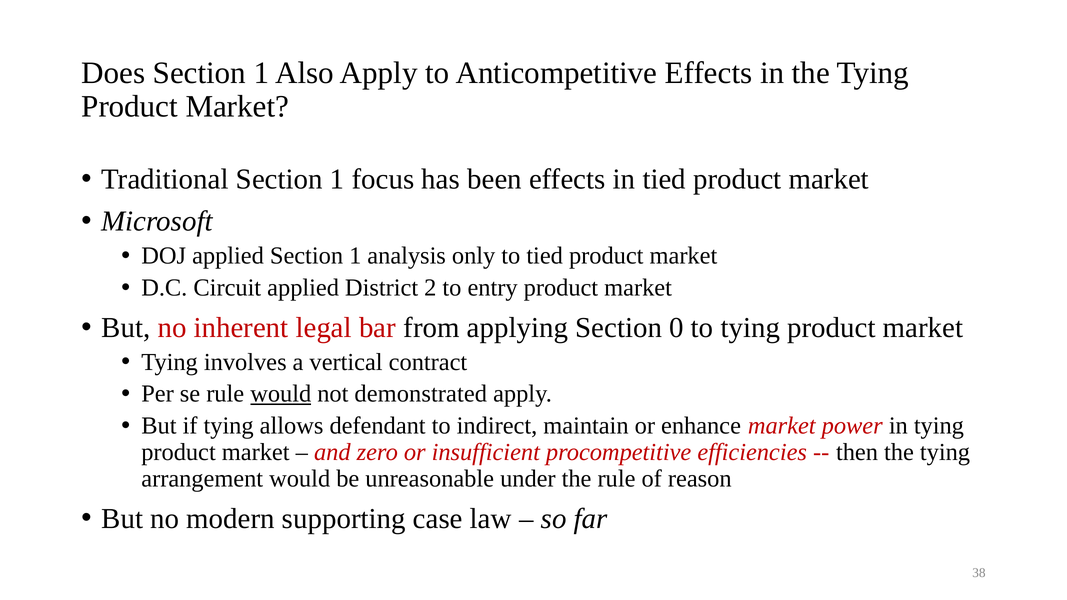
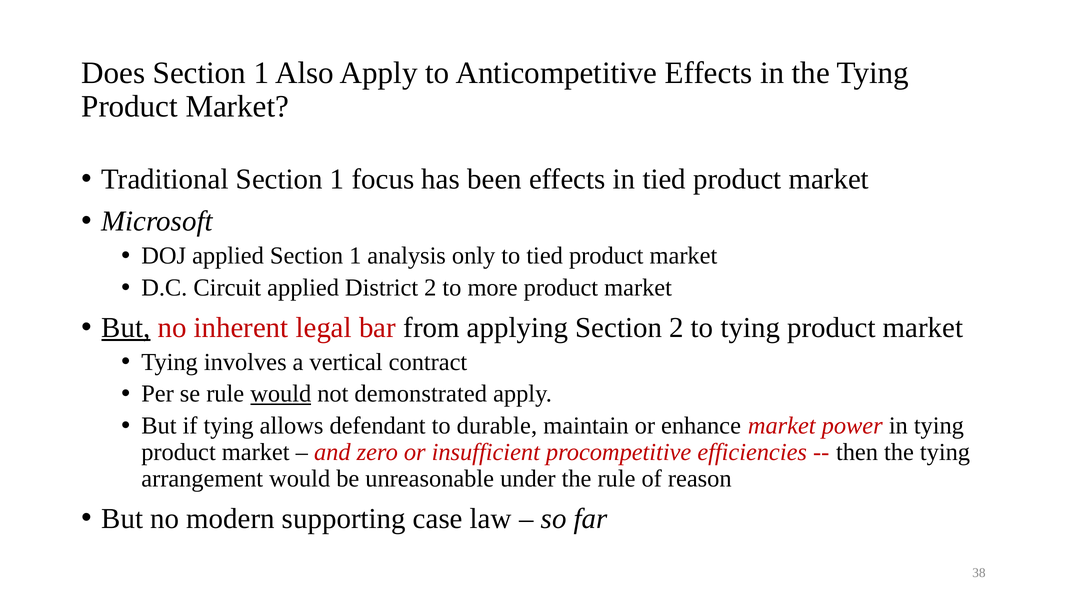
entry: entry -> more (493, 288)
But underline: none -> present (126, 328)
Section 0: 0 -> 2 (676, 328)
indirect: indirect -> durable (497, 426)
